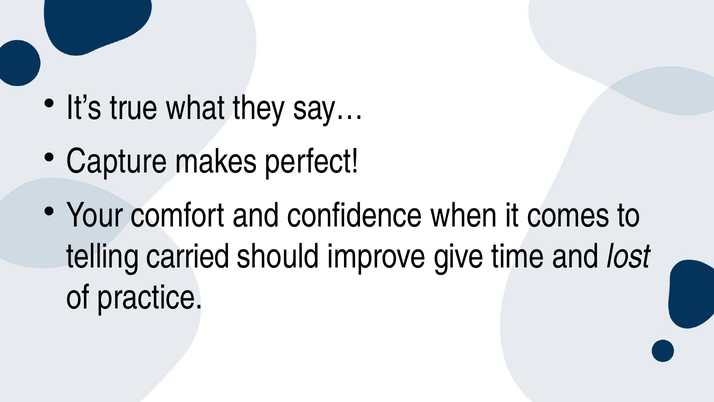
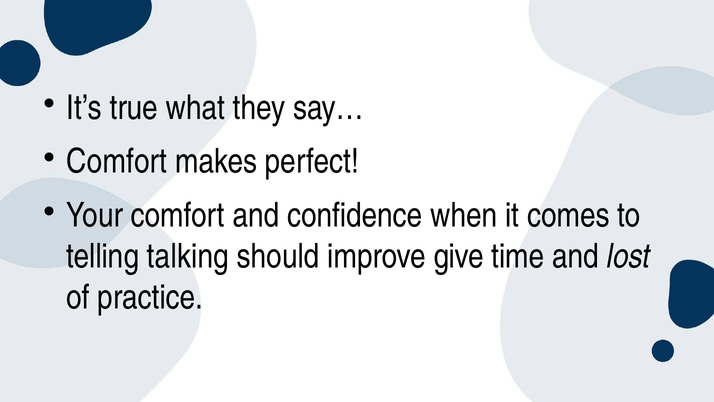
Capture: Capture -> Comfort (117, 161)
carried: carried -> talking (188, 256)
